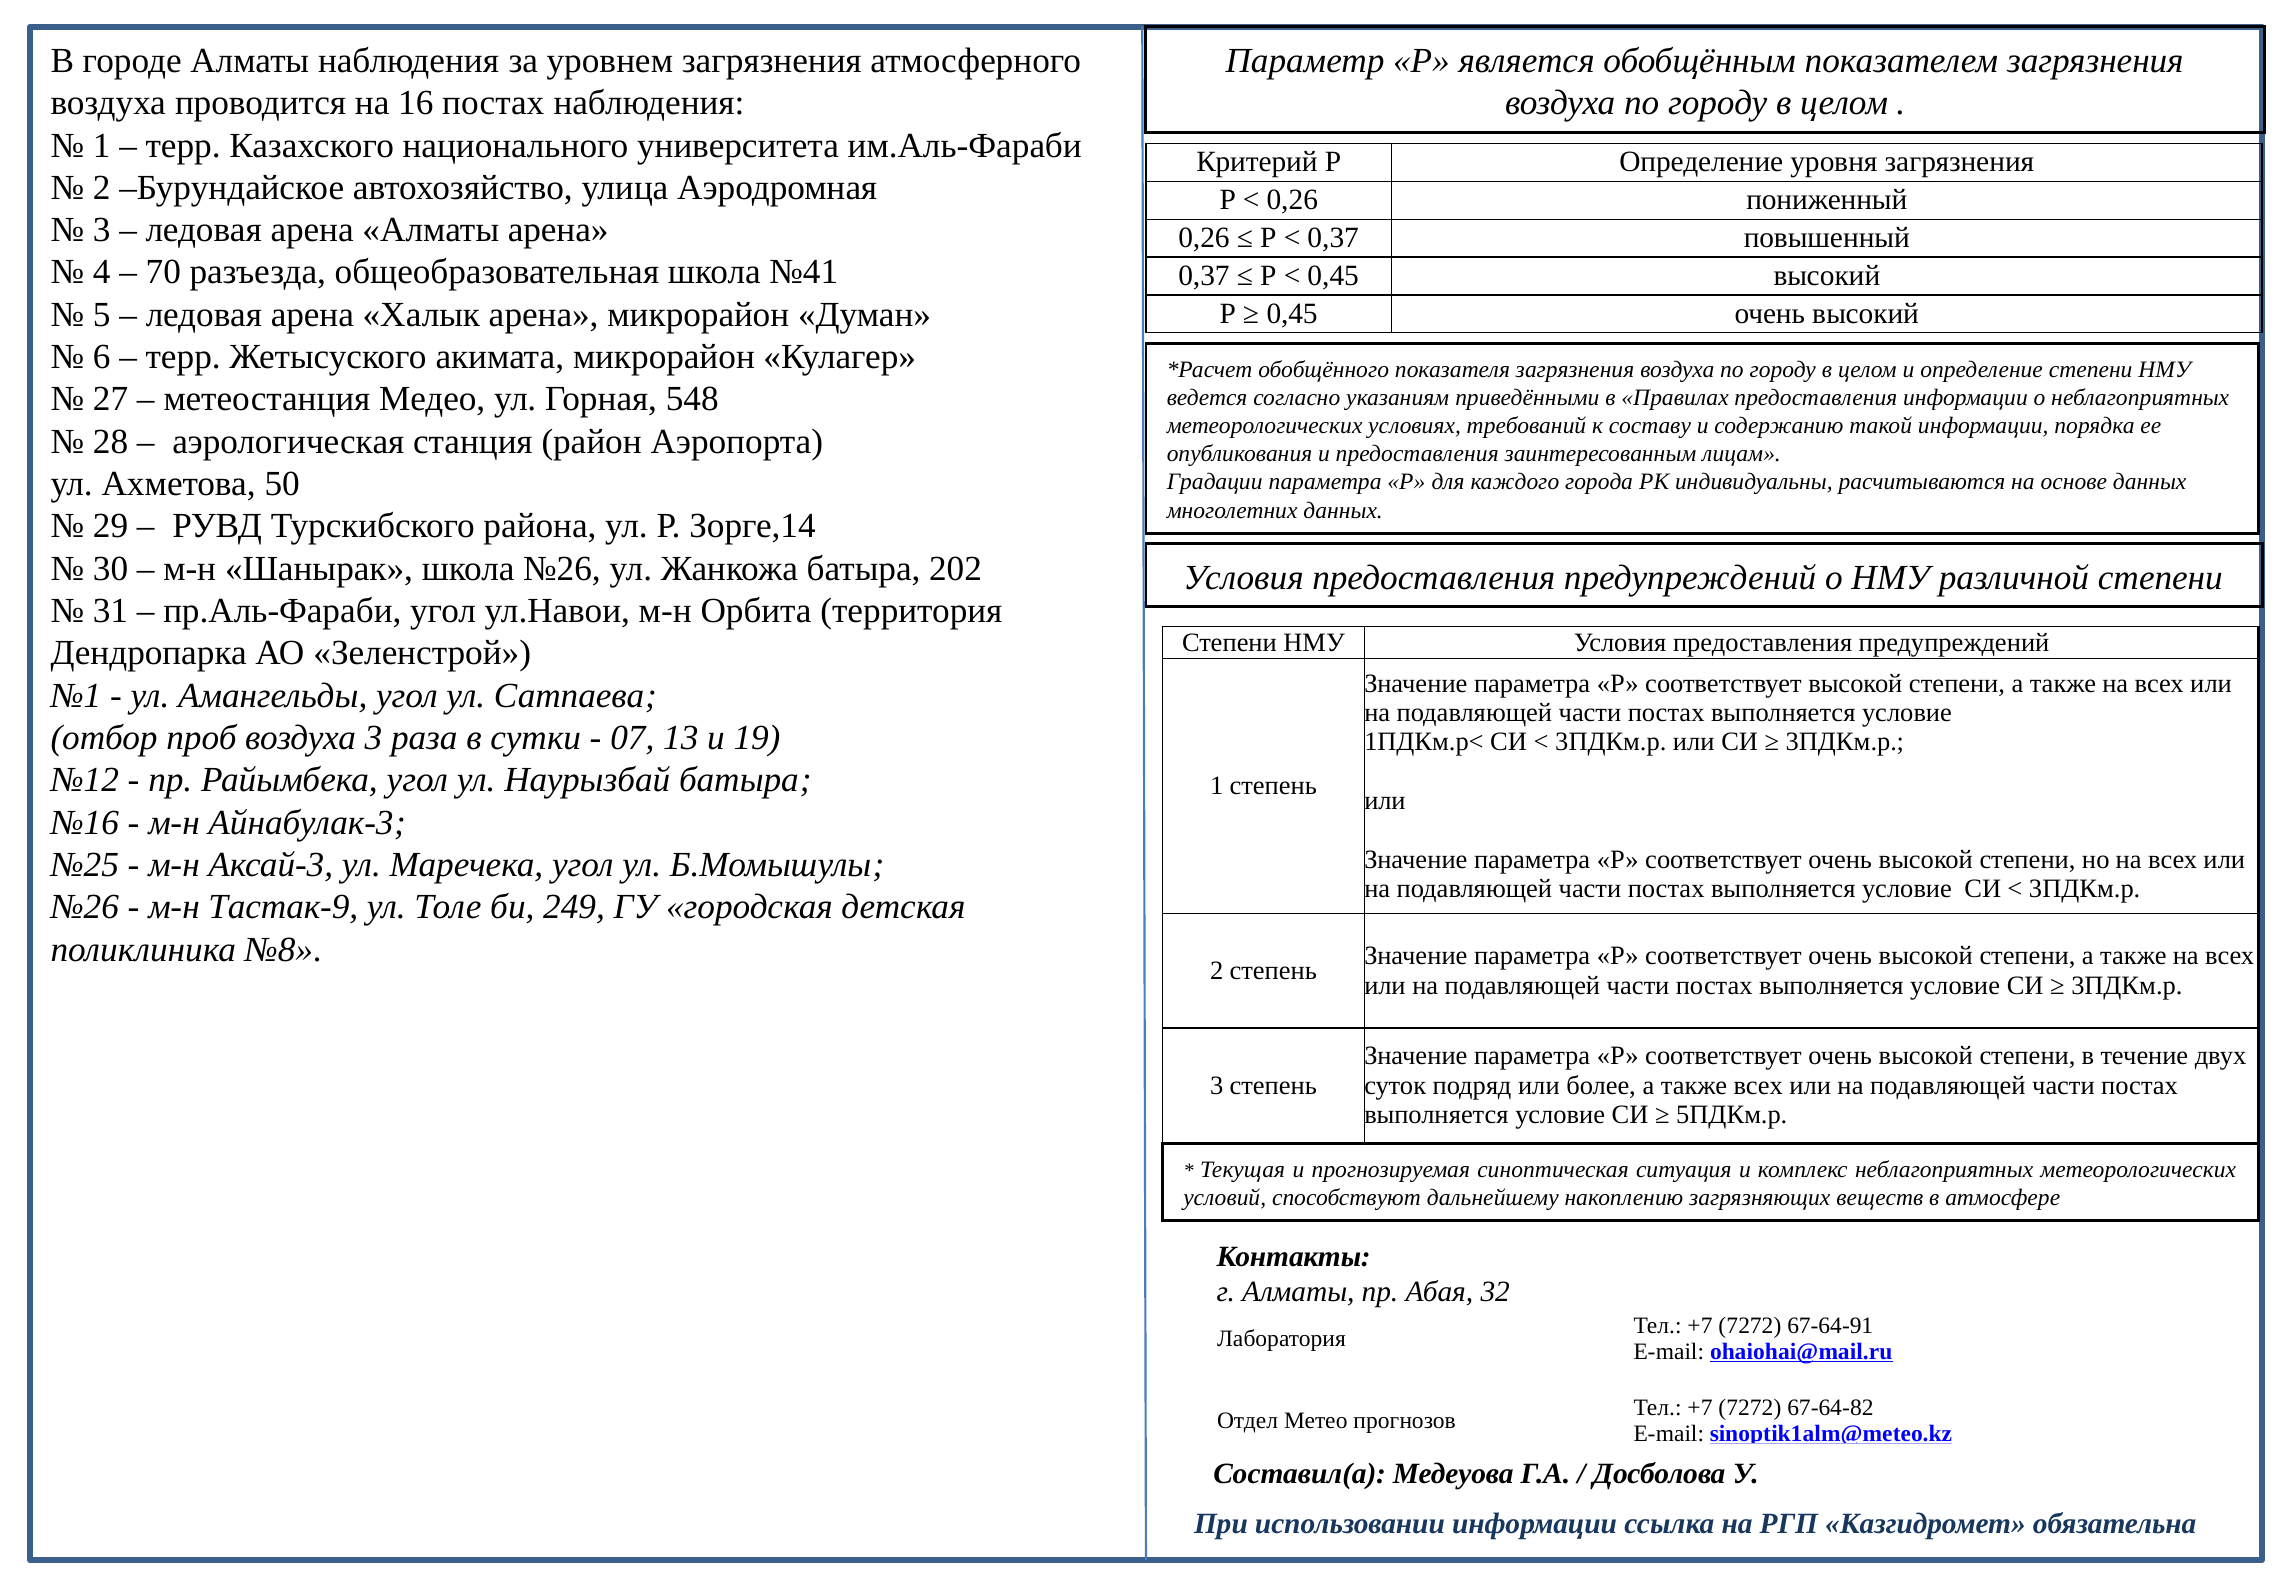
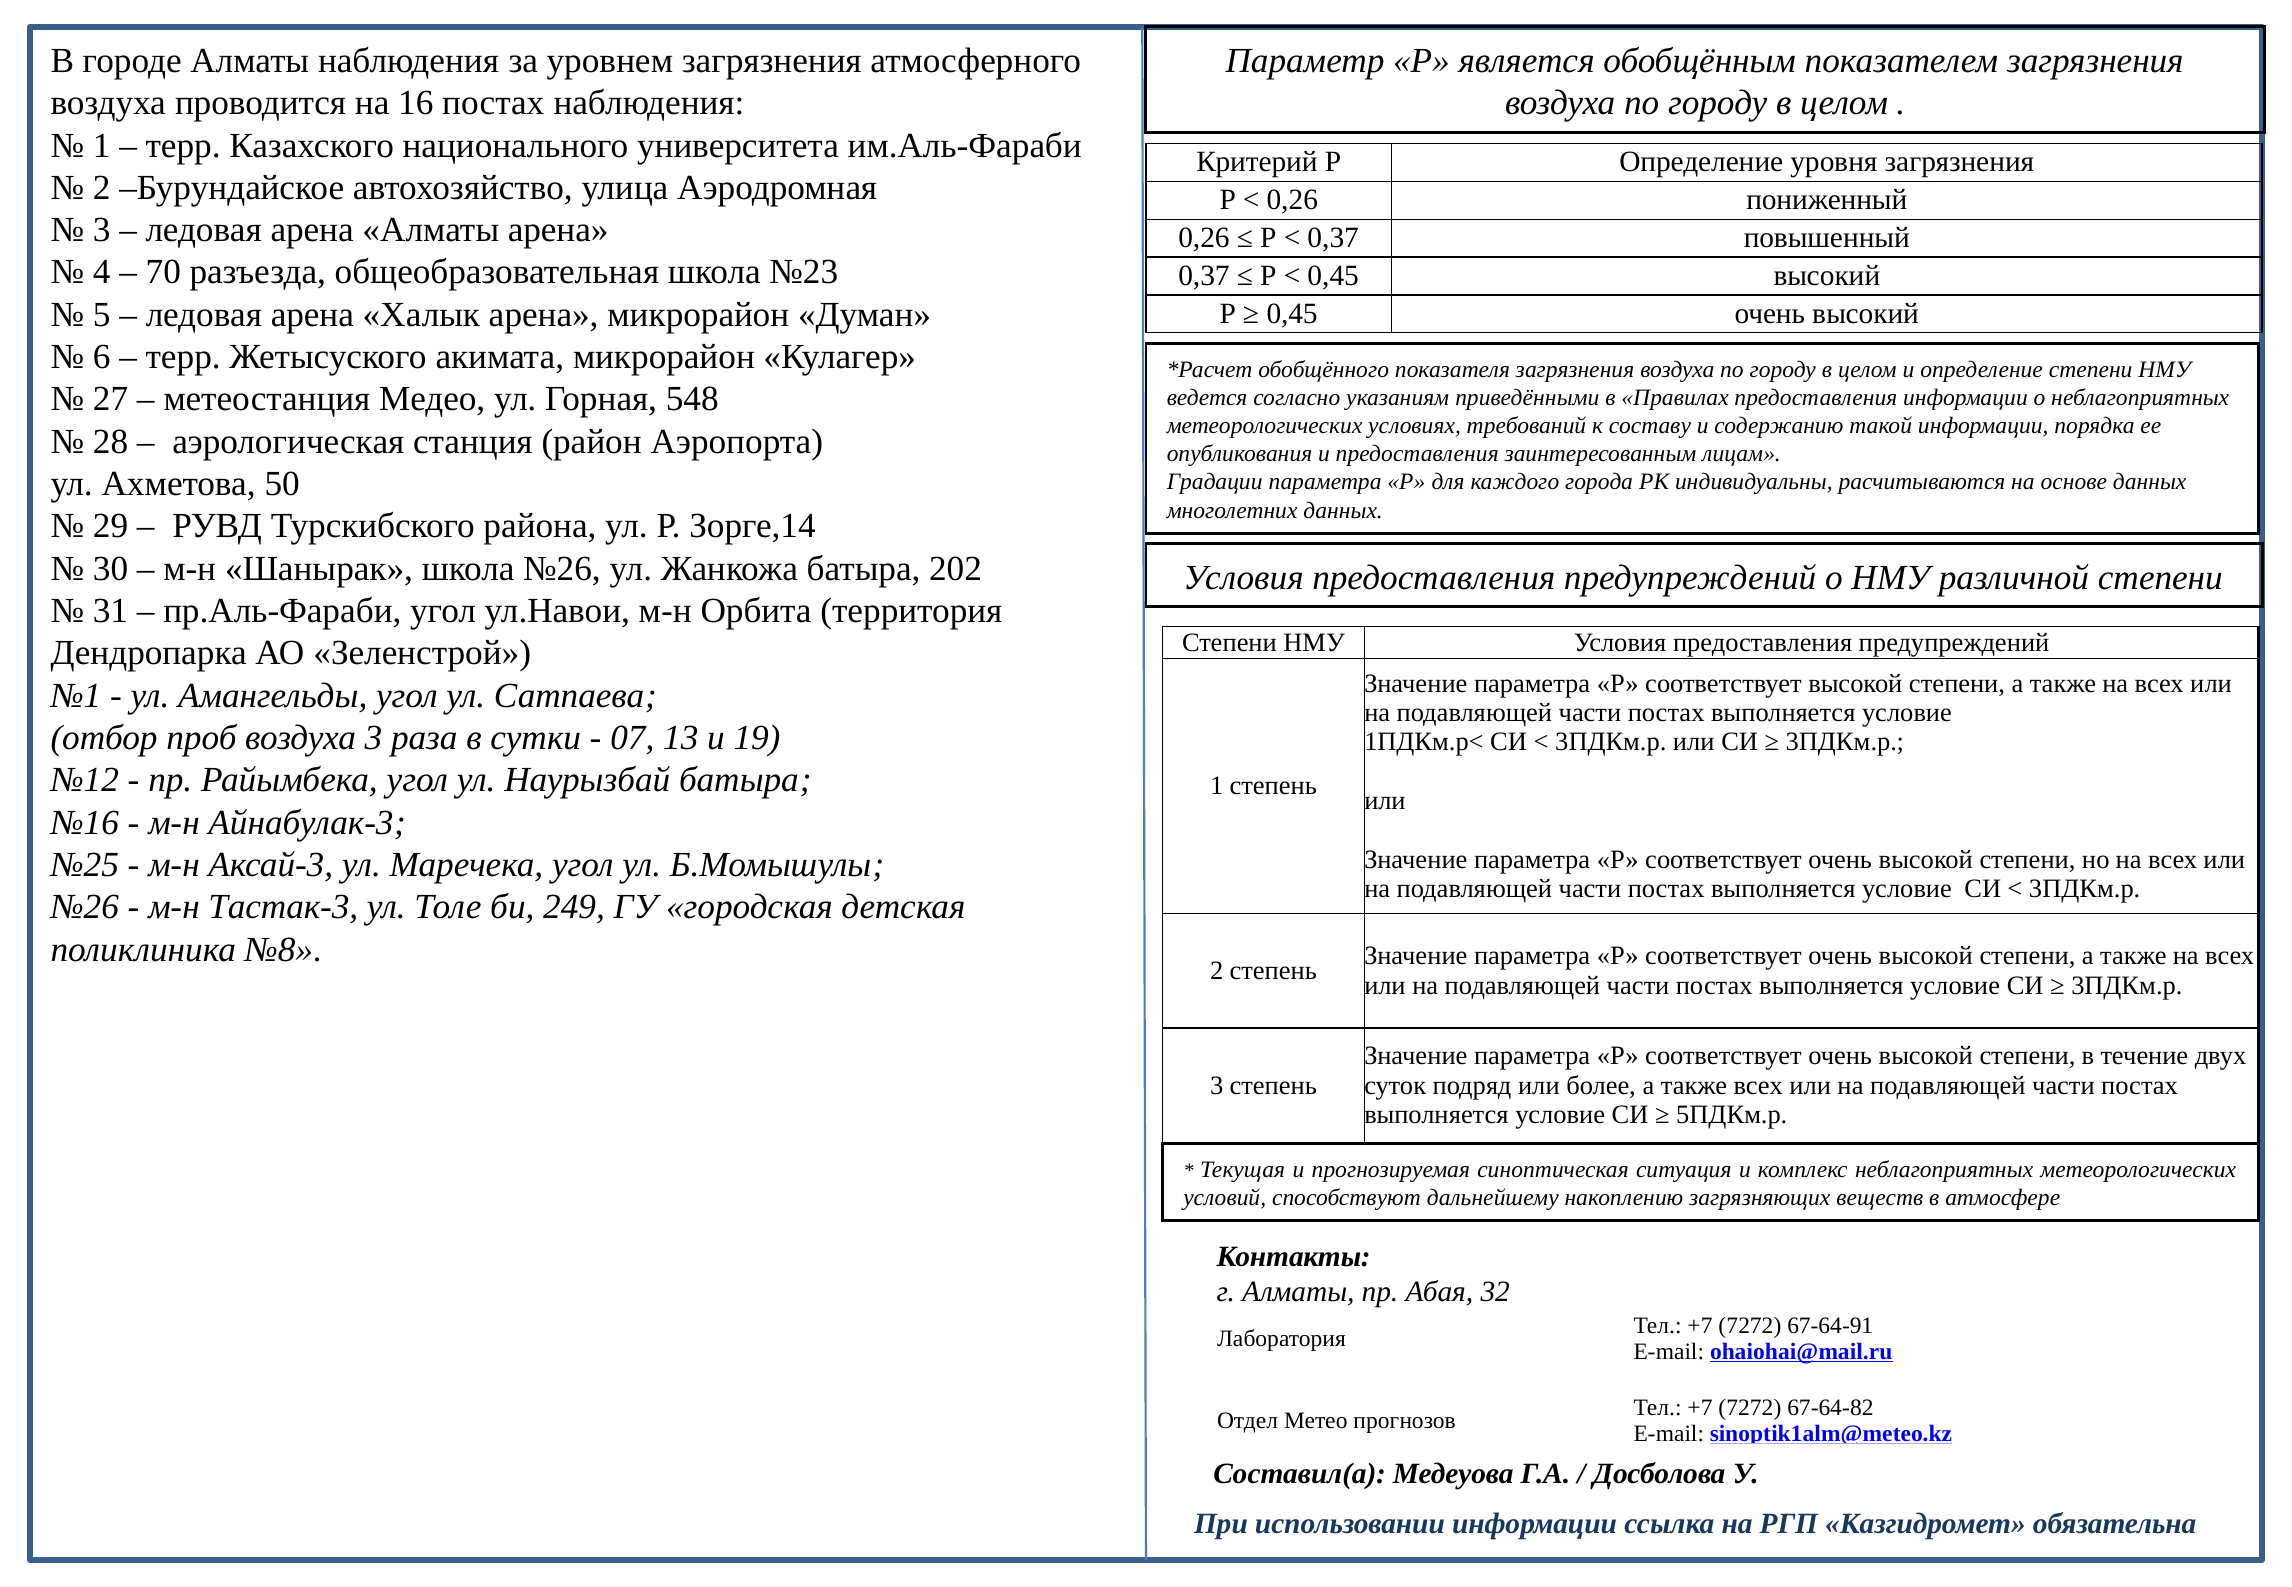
№41: №41 -> №23 (804, 272)
Тастак-9: Тастак-9 -> Тастак-3 (283, 907)
